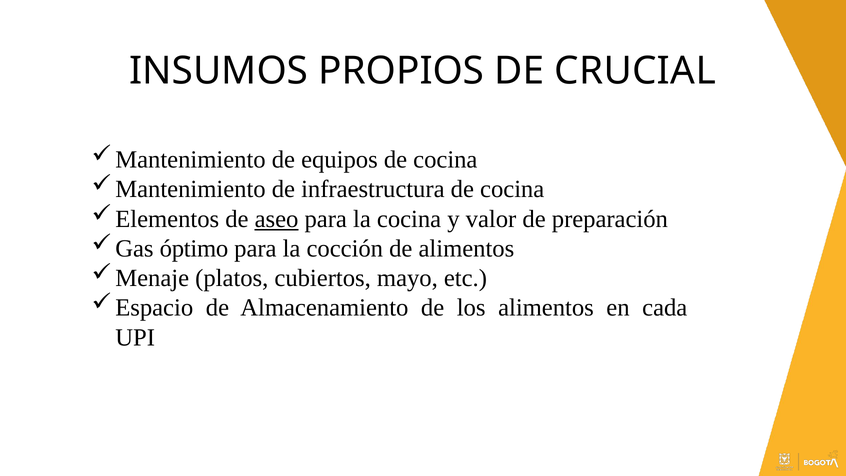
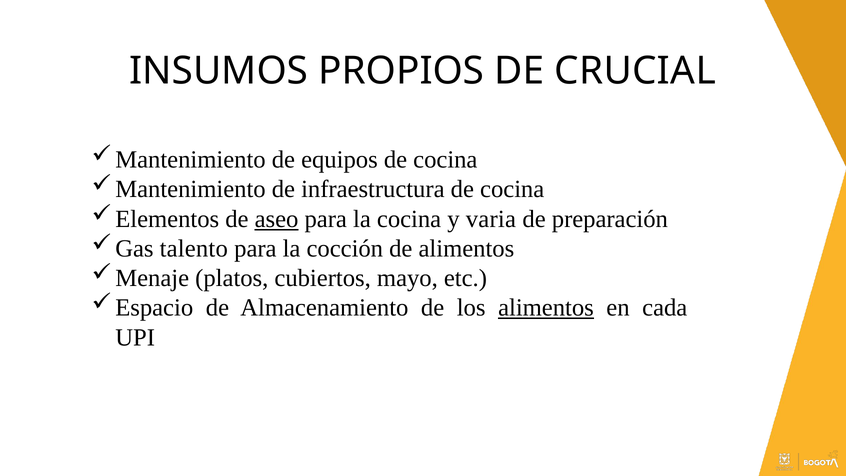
valor: valor -> varia (491, 219)
óptimo: óptimo -> talento (194, 249)
alimentos underline: none -> present (546, 308)
